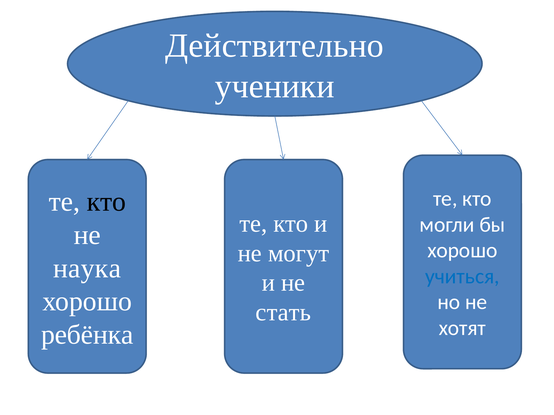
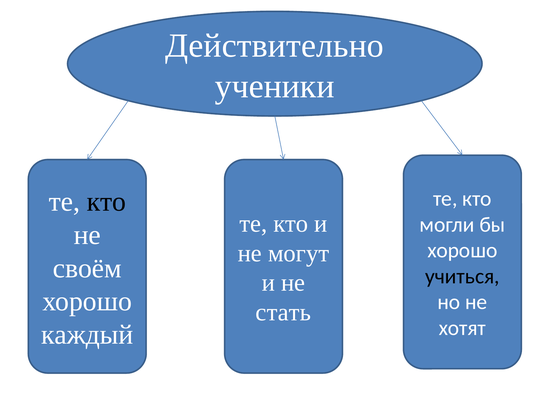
наука: наука -> своём (87, 269)
учиться colour: blue -> black (462, 277)
ребёнка: ребёнка -> каждый (87, 335)
